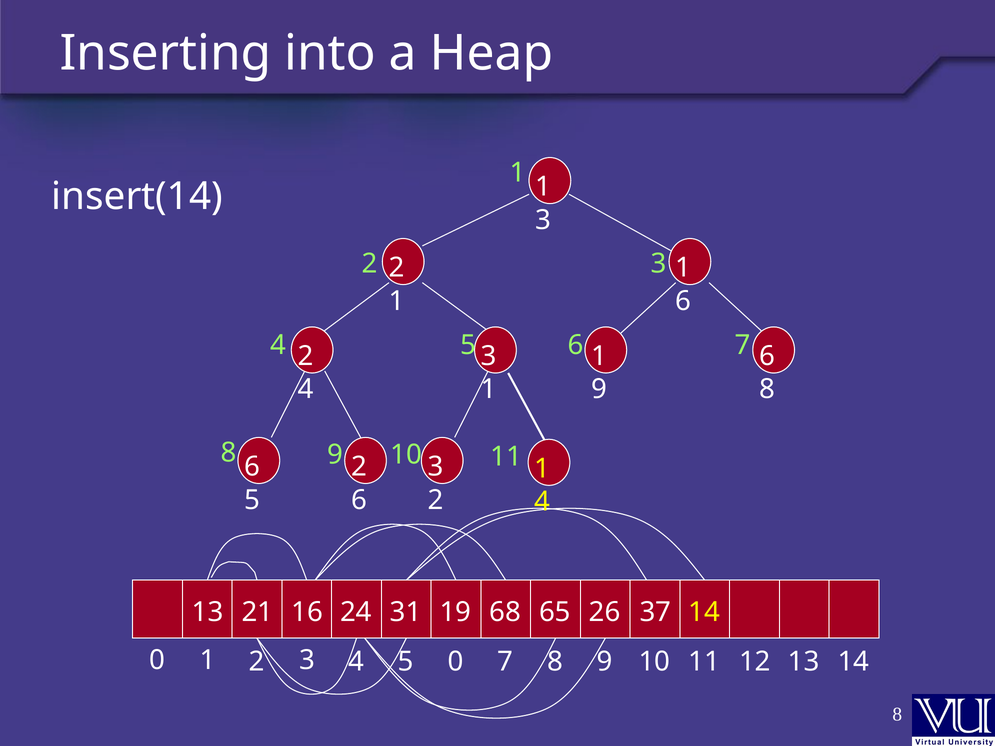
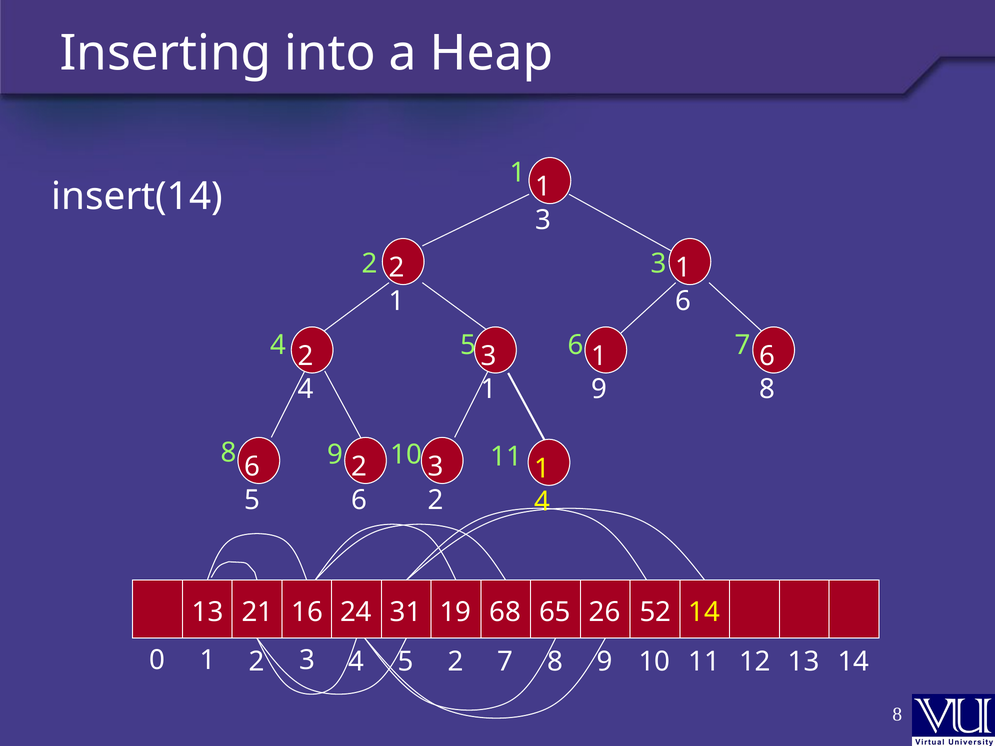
37: 37 -> 52 (656, 612)
5 0: 0 -> 2 (456, 662)
